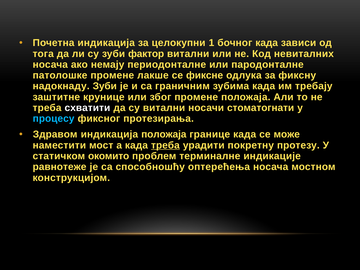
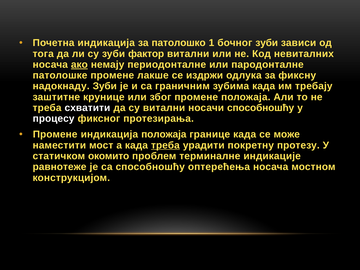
целокупни: целокупни -> патолошко (179, 43)
бочног када: када -> зуби (267, 43)
ако underline: none -> present (79, 65)
фиксне: фиксне -> издржи (205, 75)
носачи стоматогнати: стоматогнати -> способношћу (261, 108)
процесу colour: light blue -> white (54, 119)
Здравом: Здравом -> Промене (55, 134)
